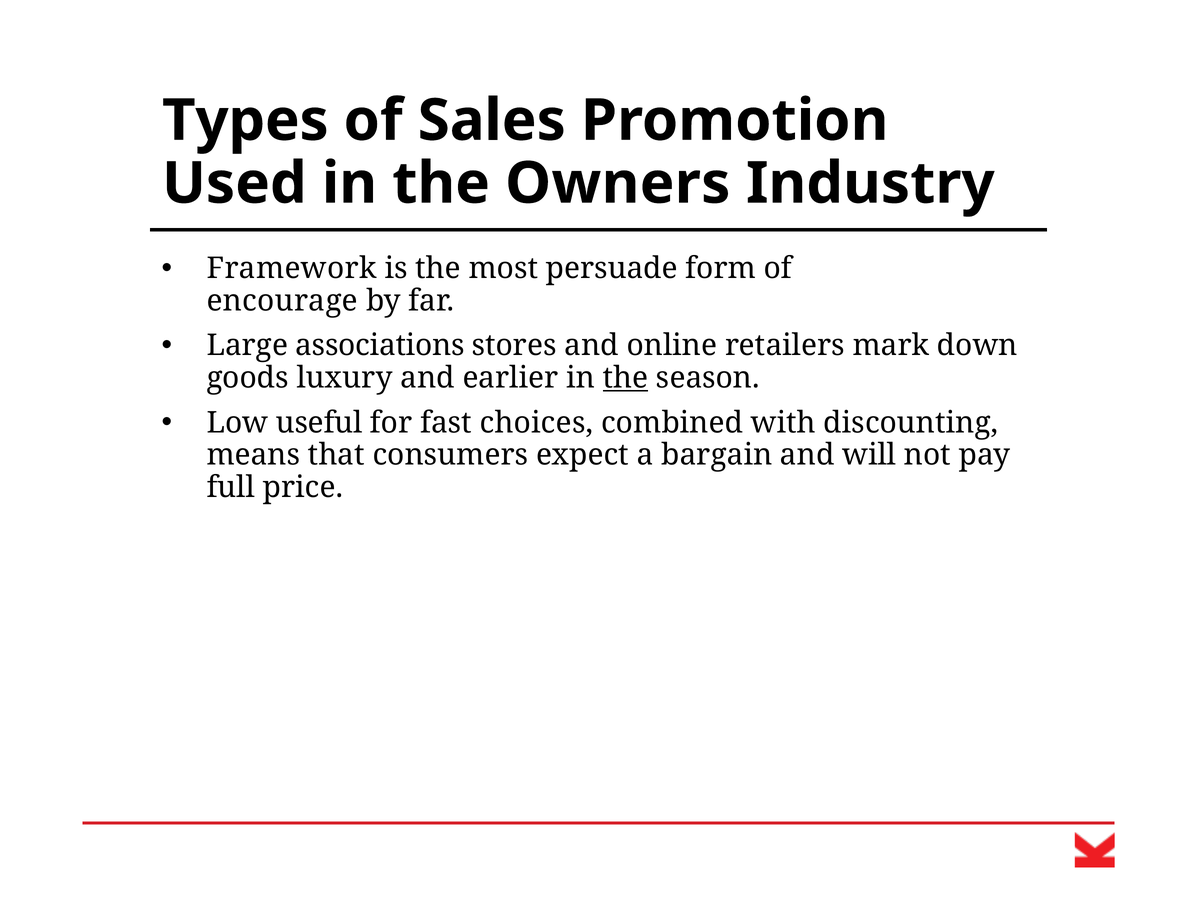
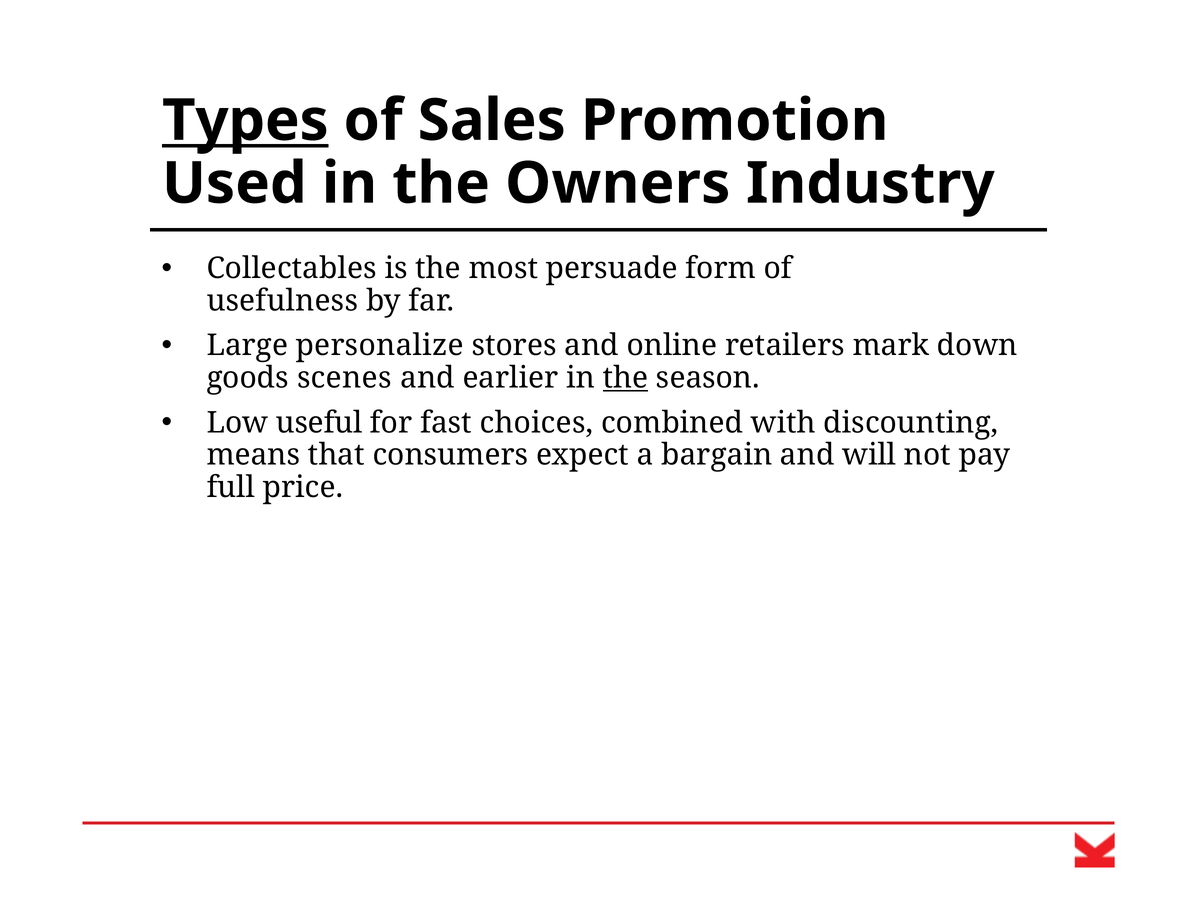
Types underline: none -> present (245, 121)
Framework: Framework -> Collectables (292, 268)
encourage: encourage -> usefulness (282, 301)
associations: associations -> personalize (380, 345)
luxury: luxury -> scenes (344, 378)
